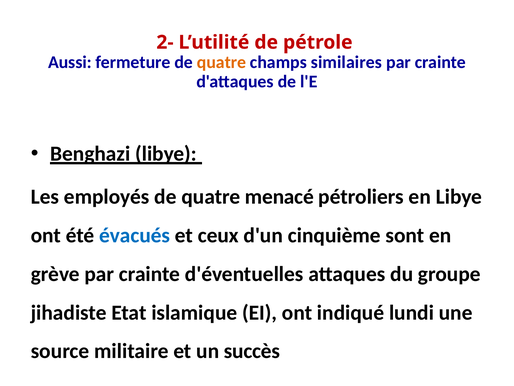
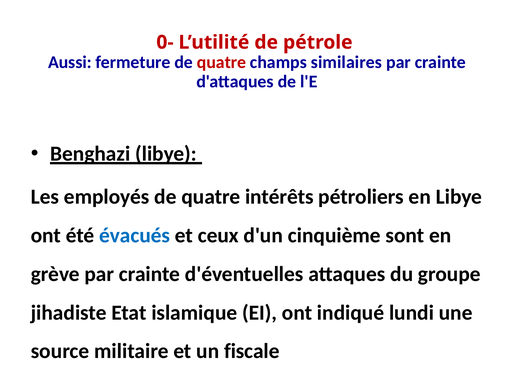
2-: 2- -> 0- (165, 42)
quatre colour: orange -> red (221, 62)
menacé: menacé -> intérêts (279, 197)
succès: succès -> fiscale (252, 351)
